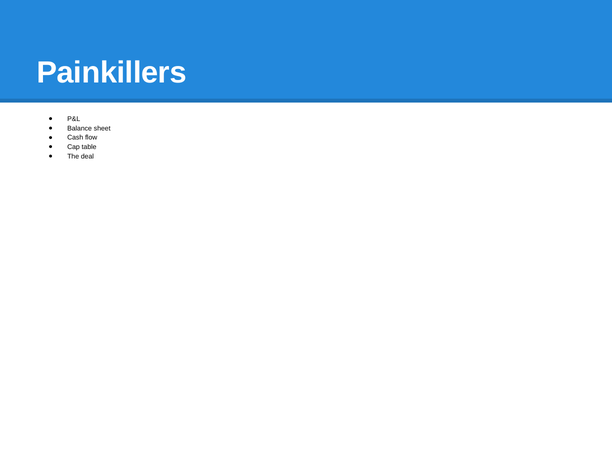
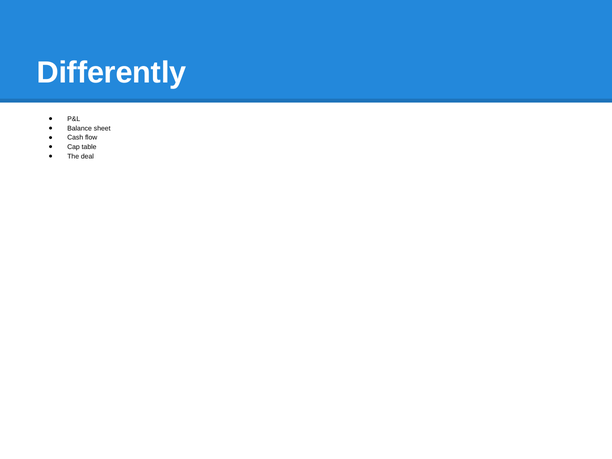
Painkillers: Painkillers -> Differently (112, 73)
